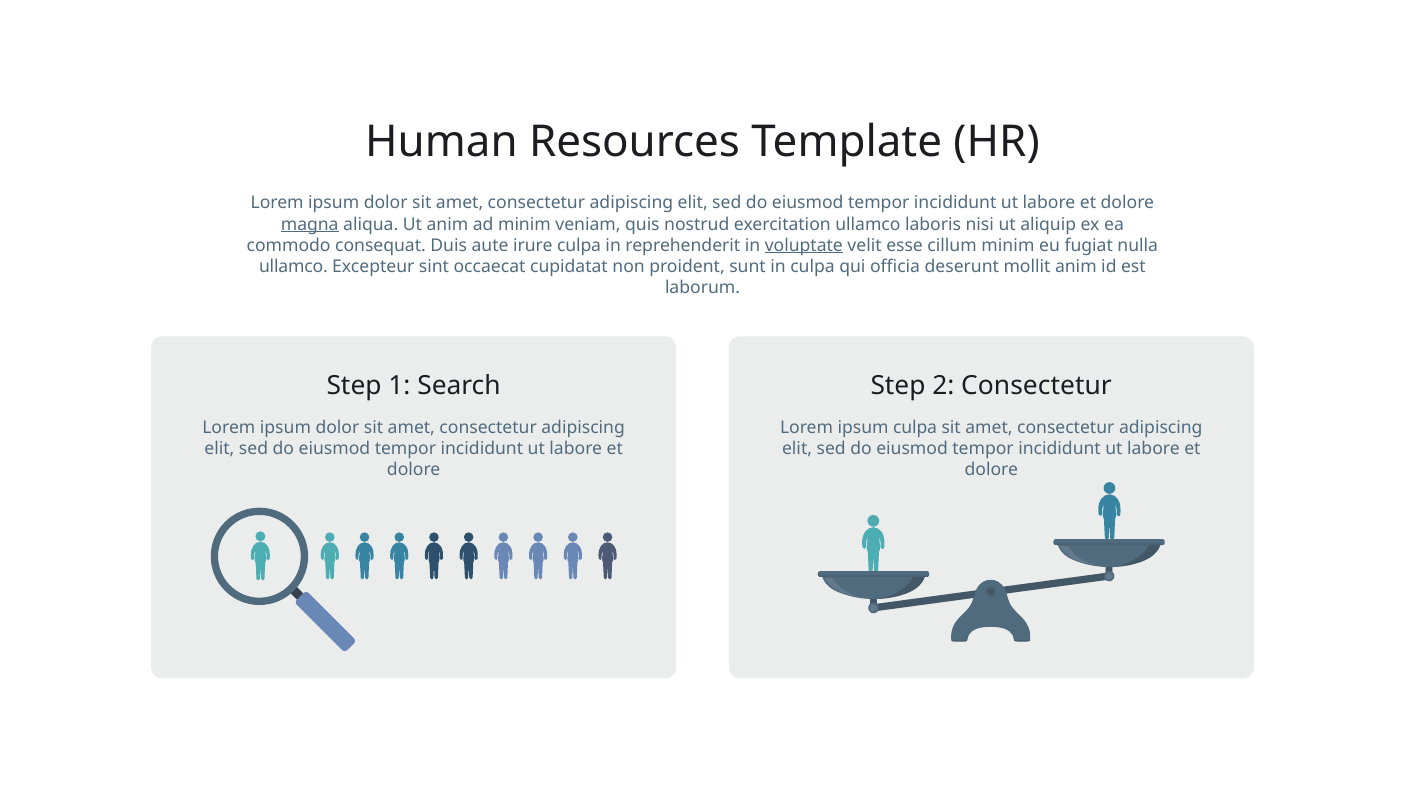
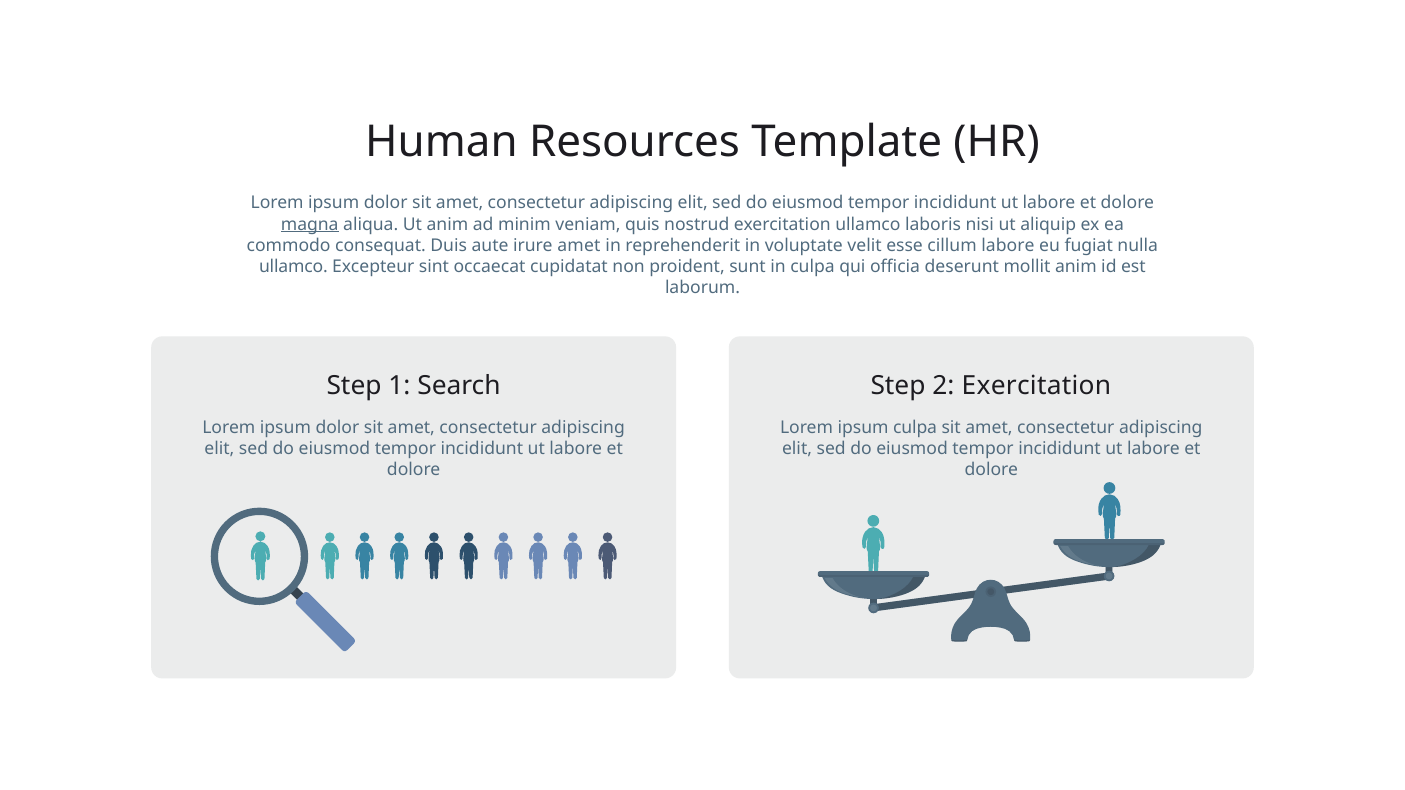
irure culpa: culpa -> amet (579, 245)
voluptate underline: present -> none (804, 245)
cillum minim: minim -> labore (1008, 245)
2 Consectetur: Consectetur -> Exercitation (1036, 386)
